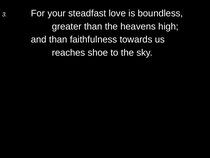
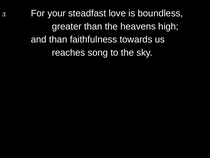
shoe: shoe -> song (98, 52)
